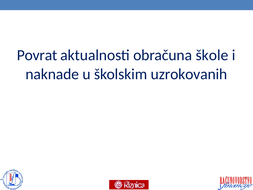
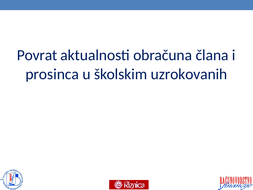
škole: škole -> člana (212, 55)
naknade: naknade -> prosinca (52, 74)
